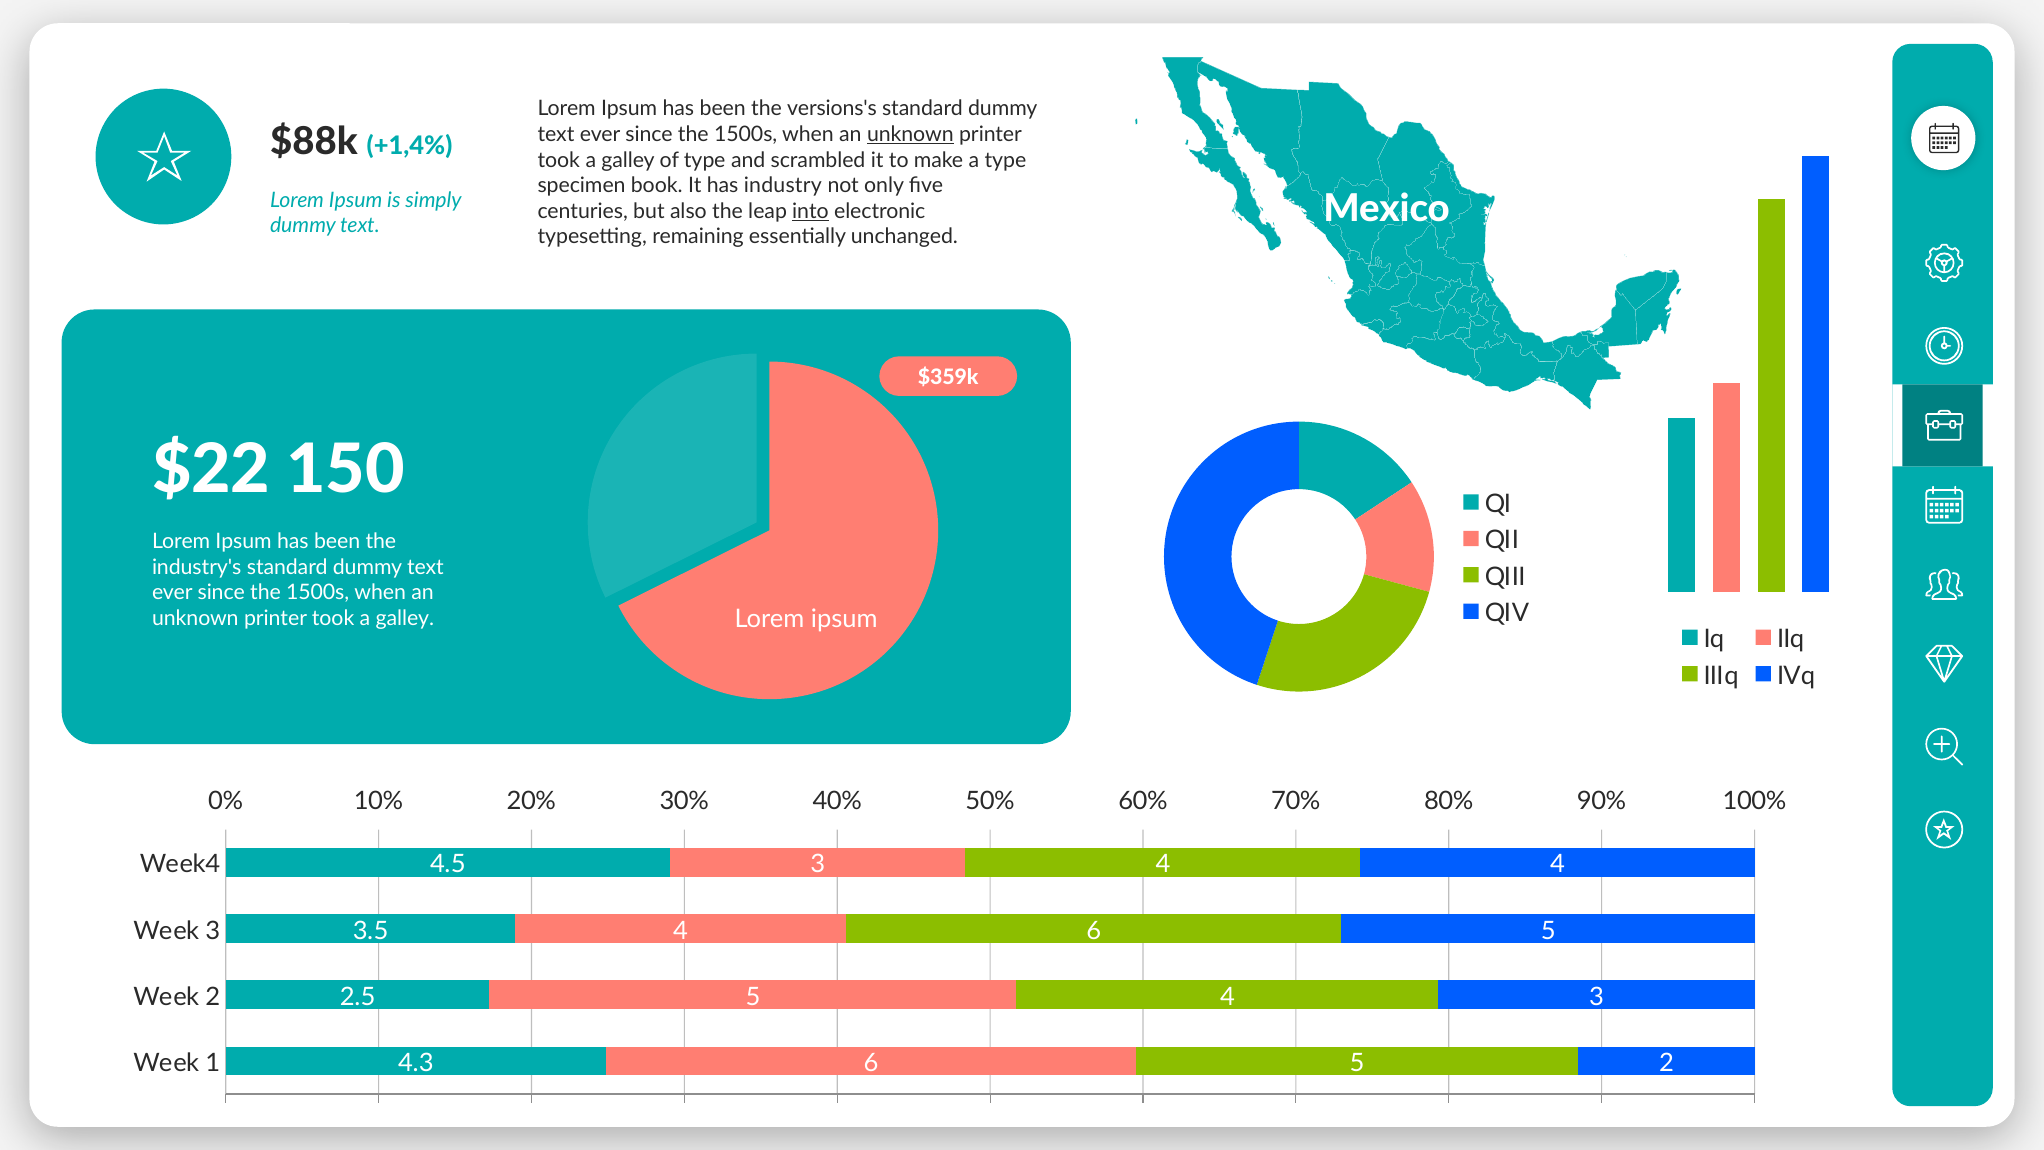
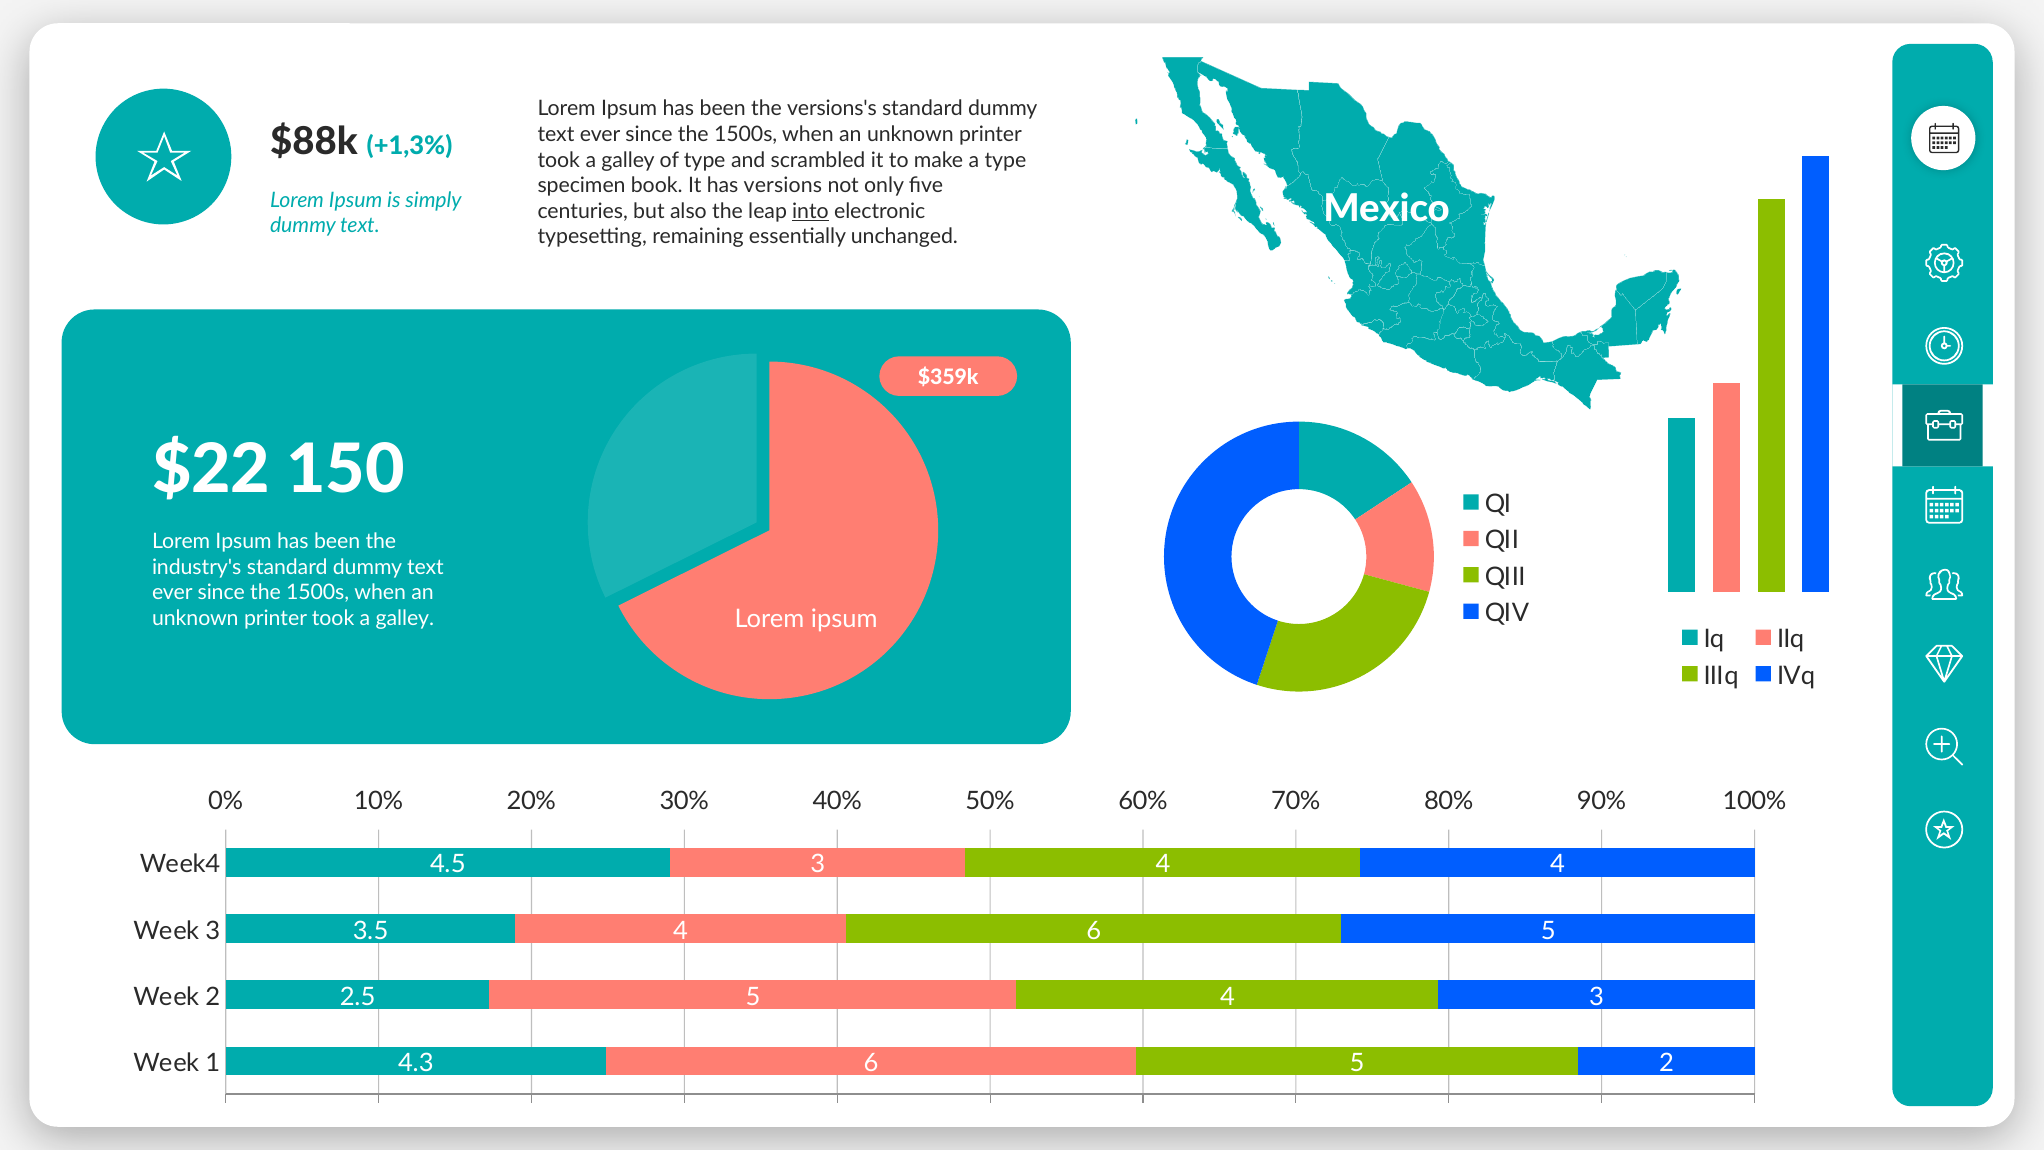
unknown underline: present -> none (910, 134)
+1,4%: +1,4% -> +1,3% (410, 146)
industry: industry -> versions (783, 186)
